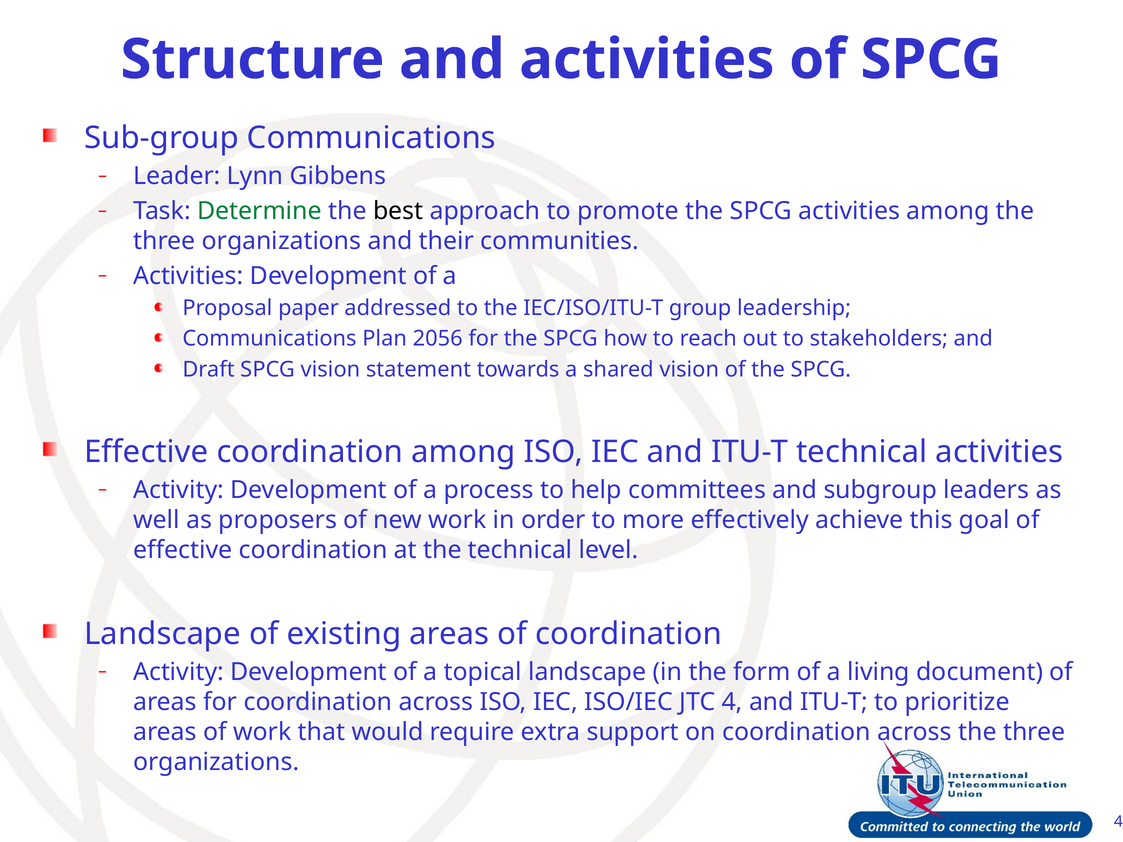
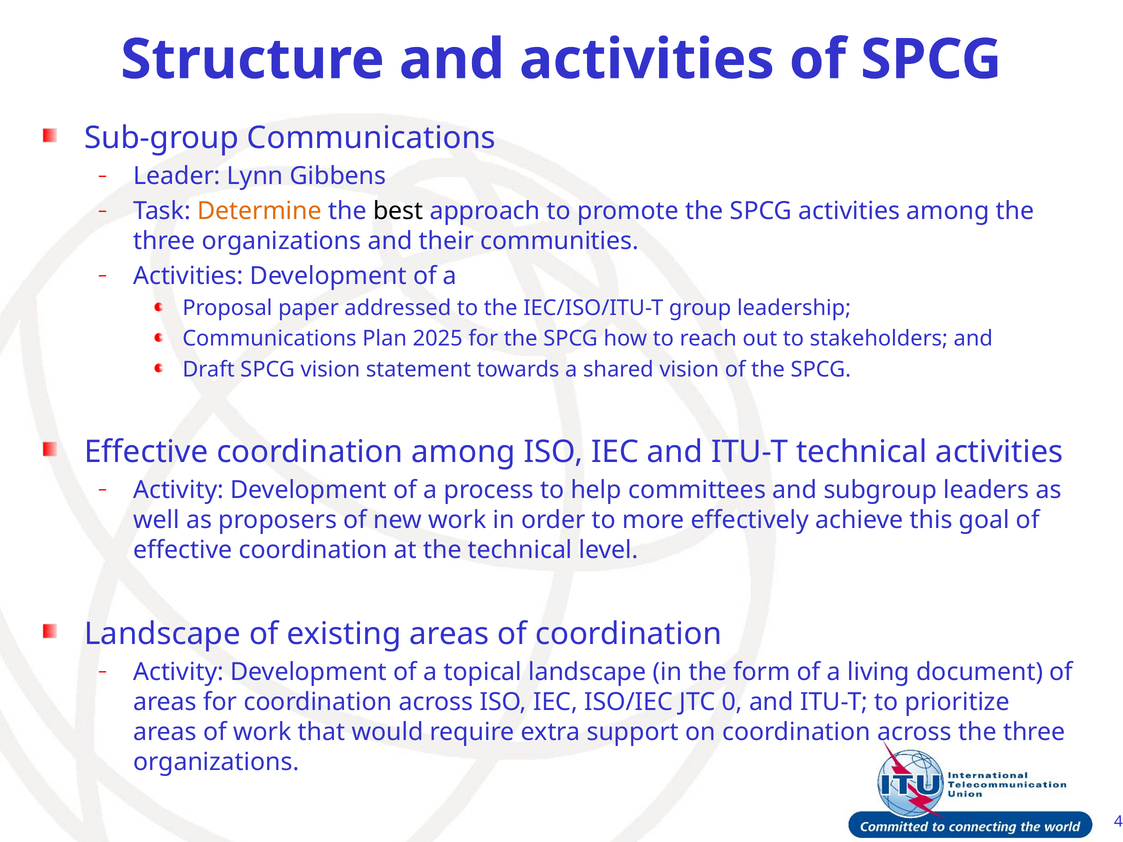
Determine colour: green -> orange (259, 211)
2056: 2056 -> 2025 (438, 339)
JTC 4: 4 -> 0 (732, 702)
